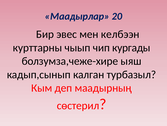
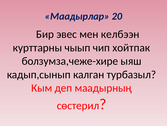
кургады: кургады -> хойтпак (131, 47)
